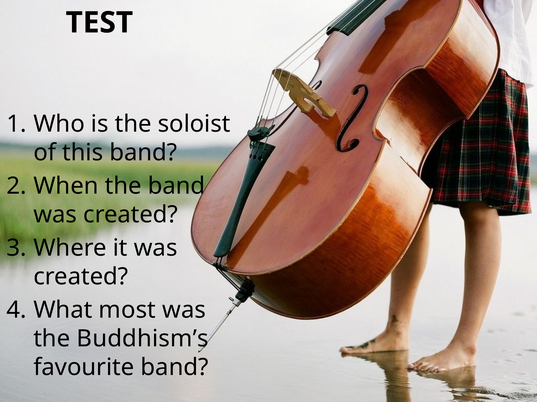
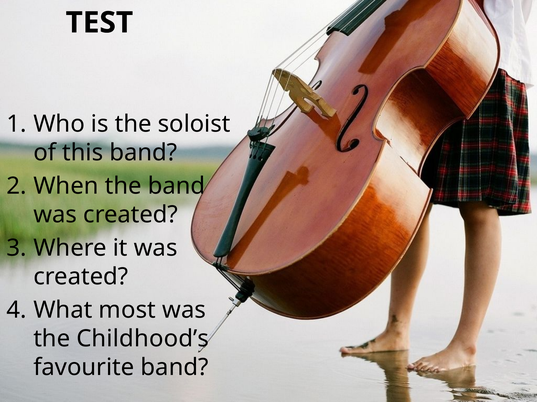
Buddhism’s: Buddhism’s -> Childhood’s (143, 339)
